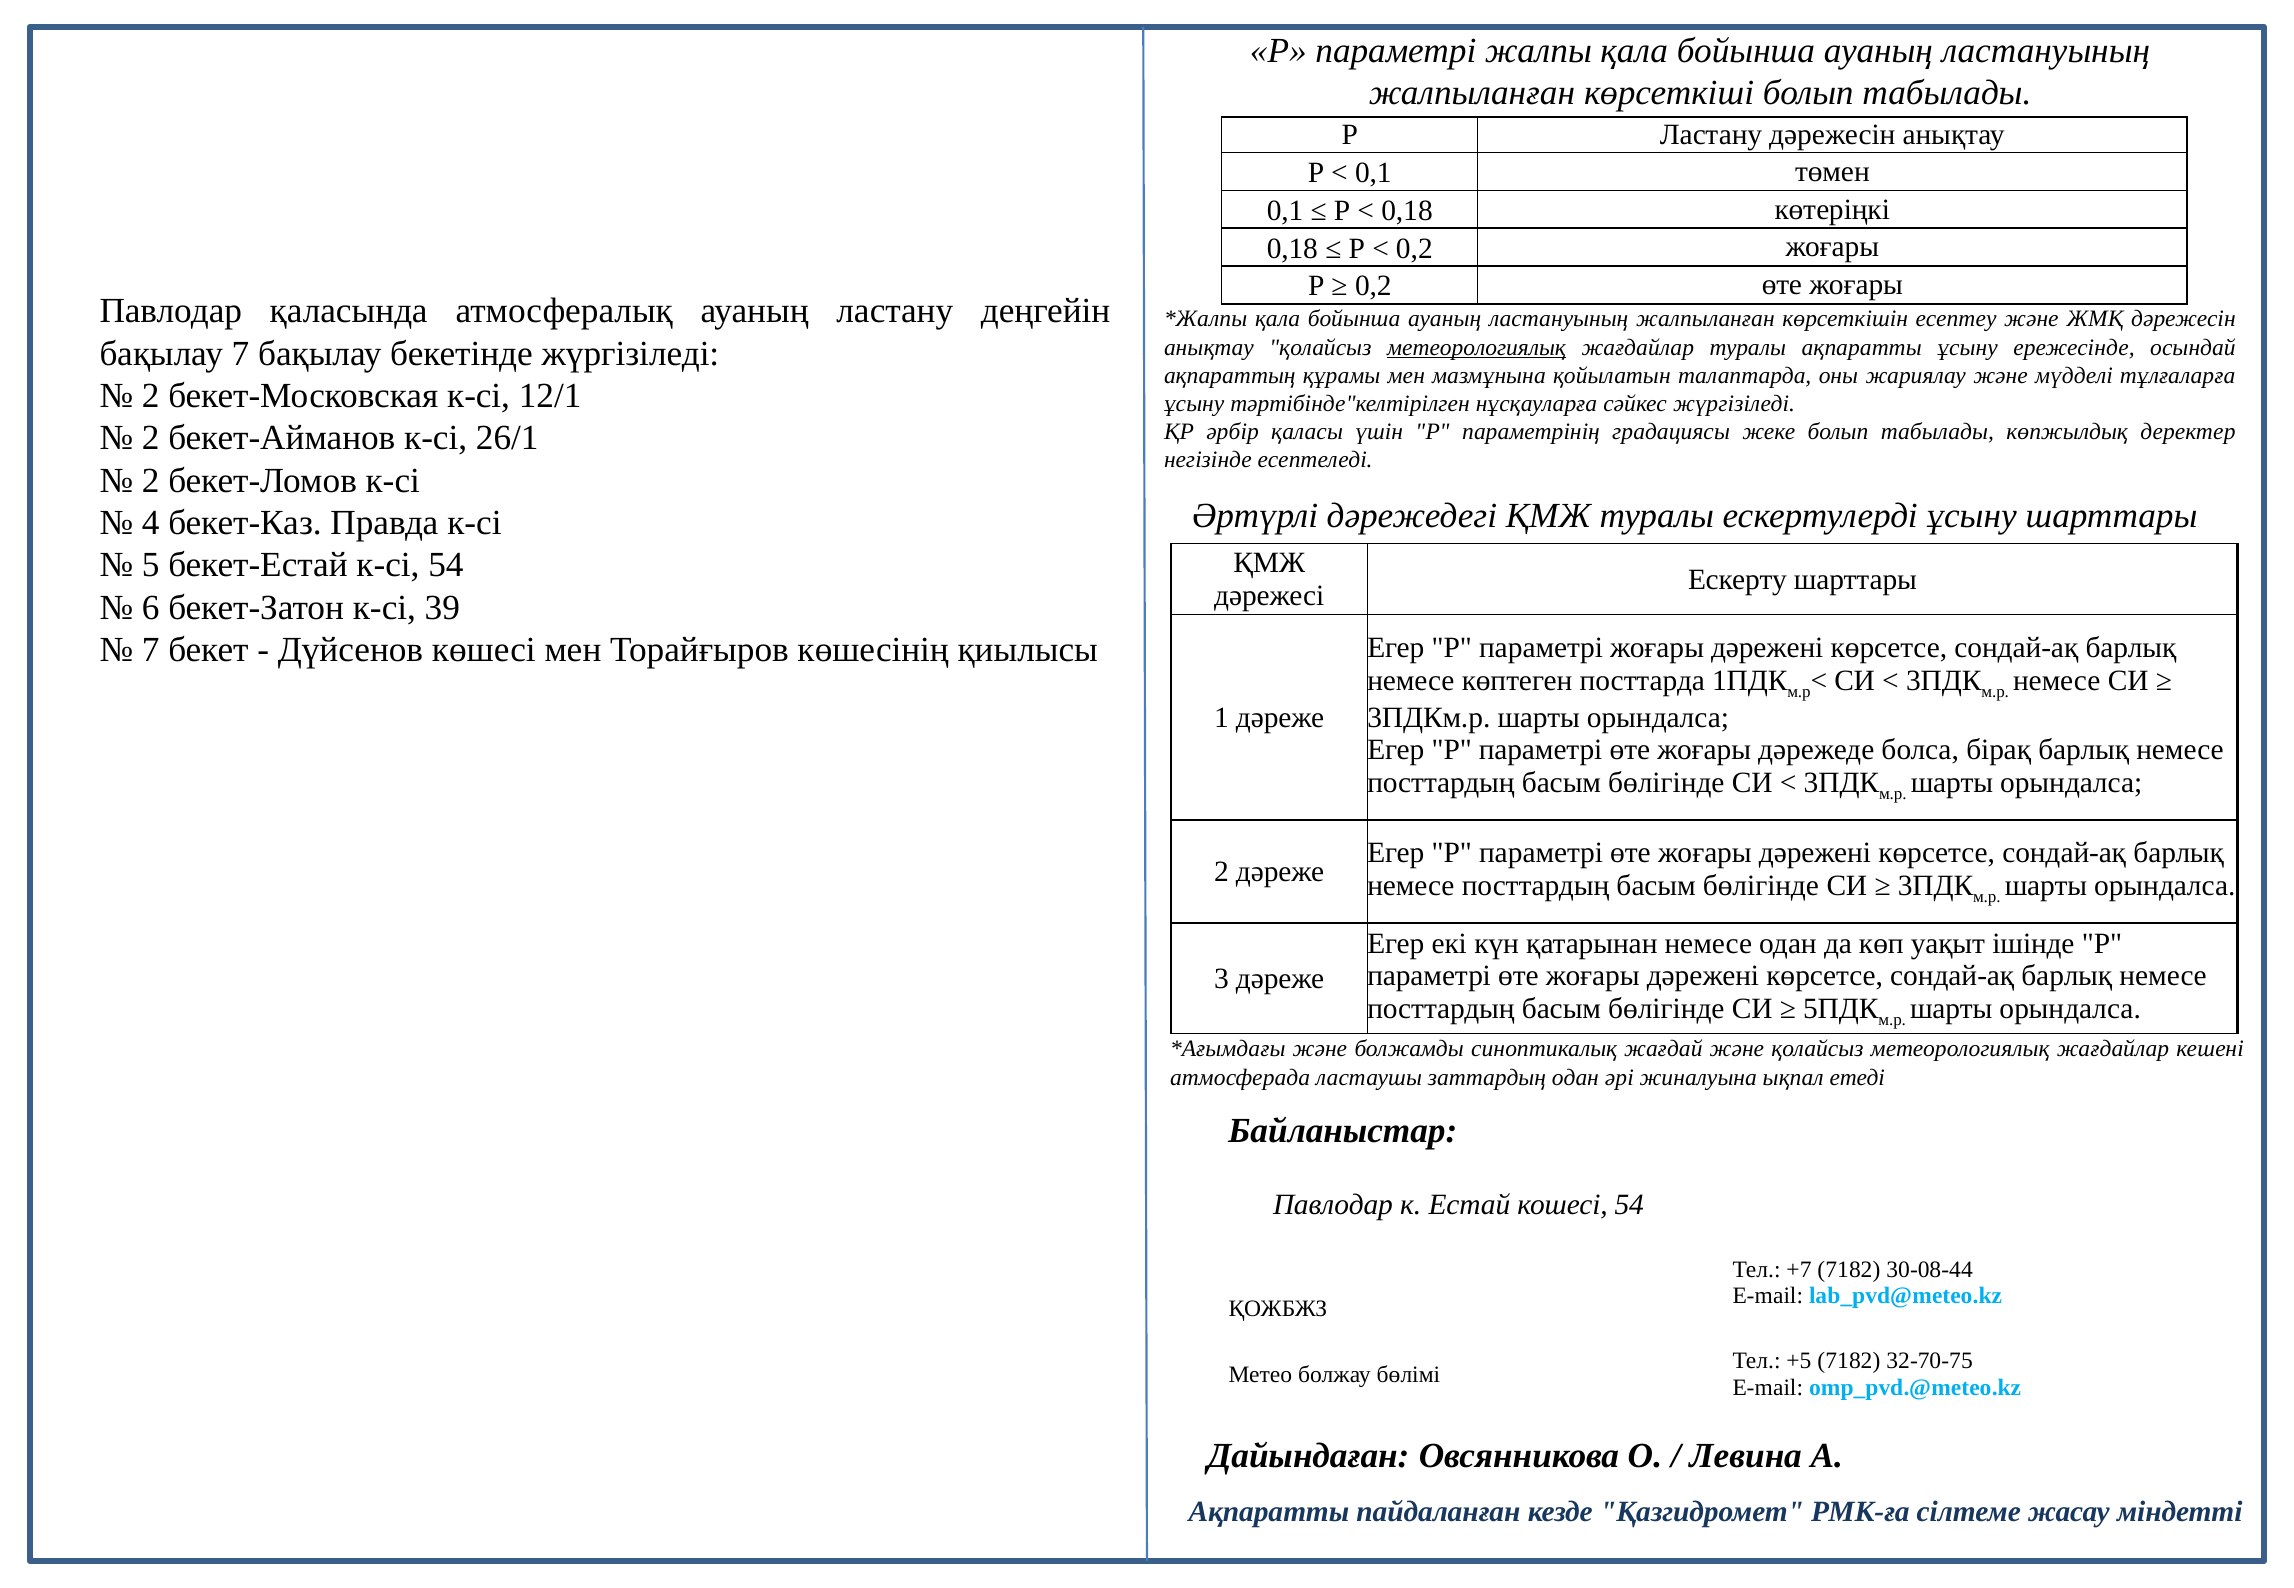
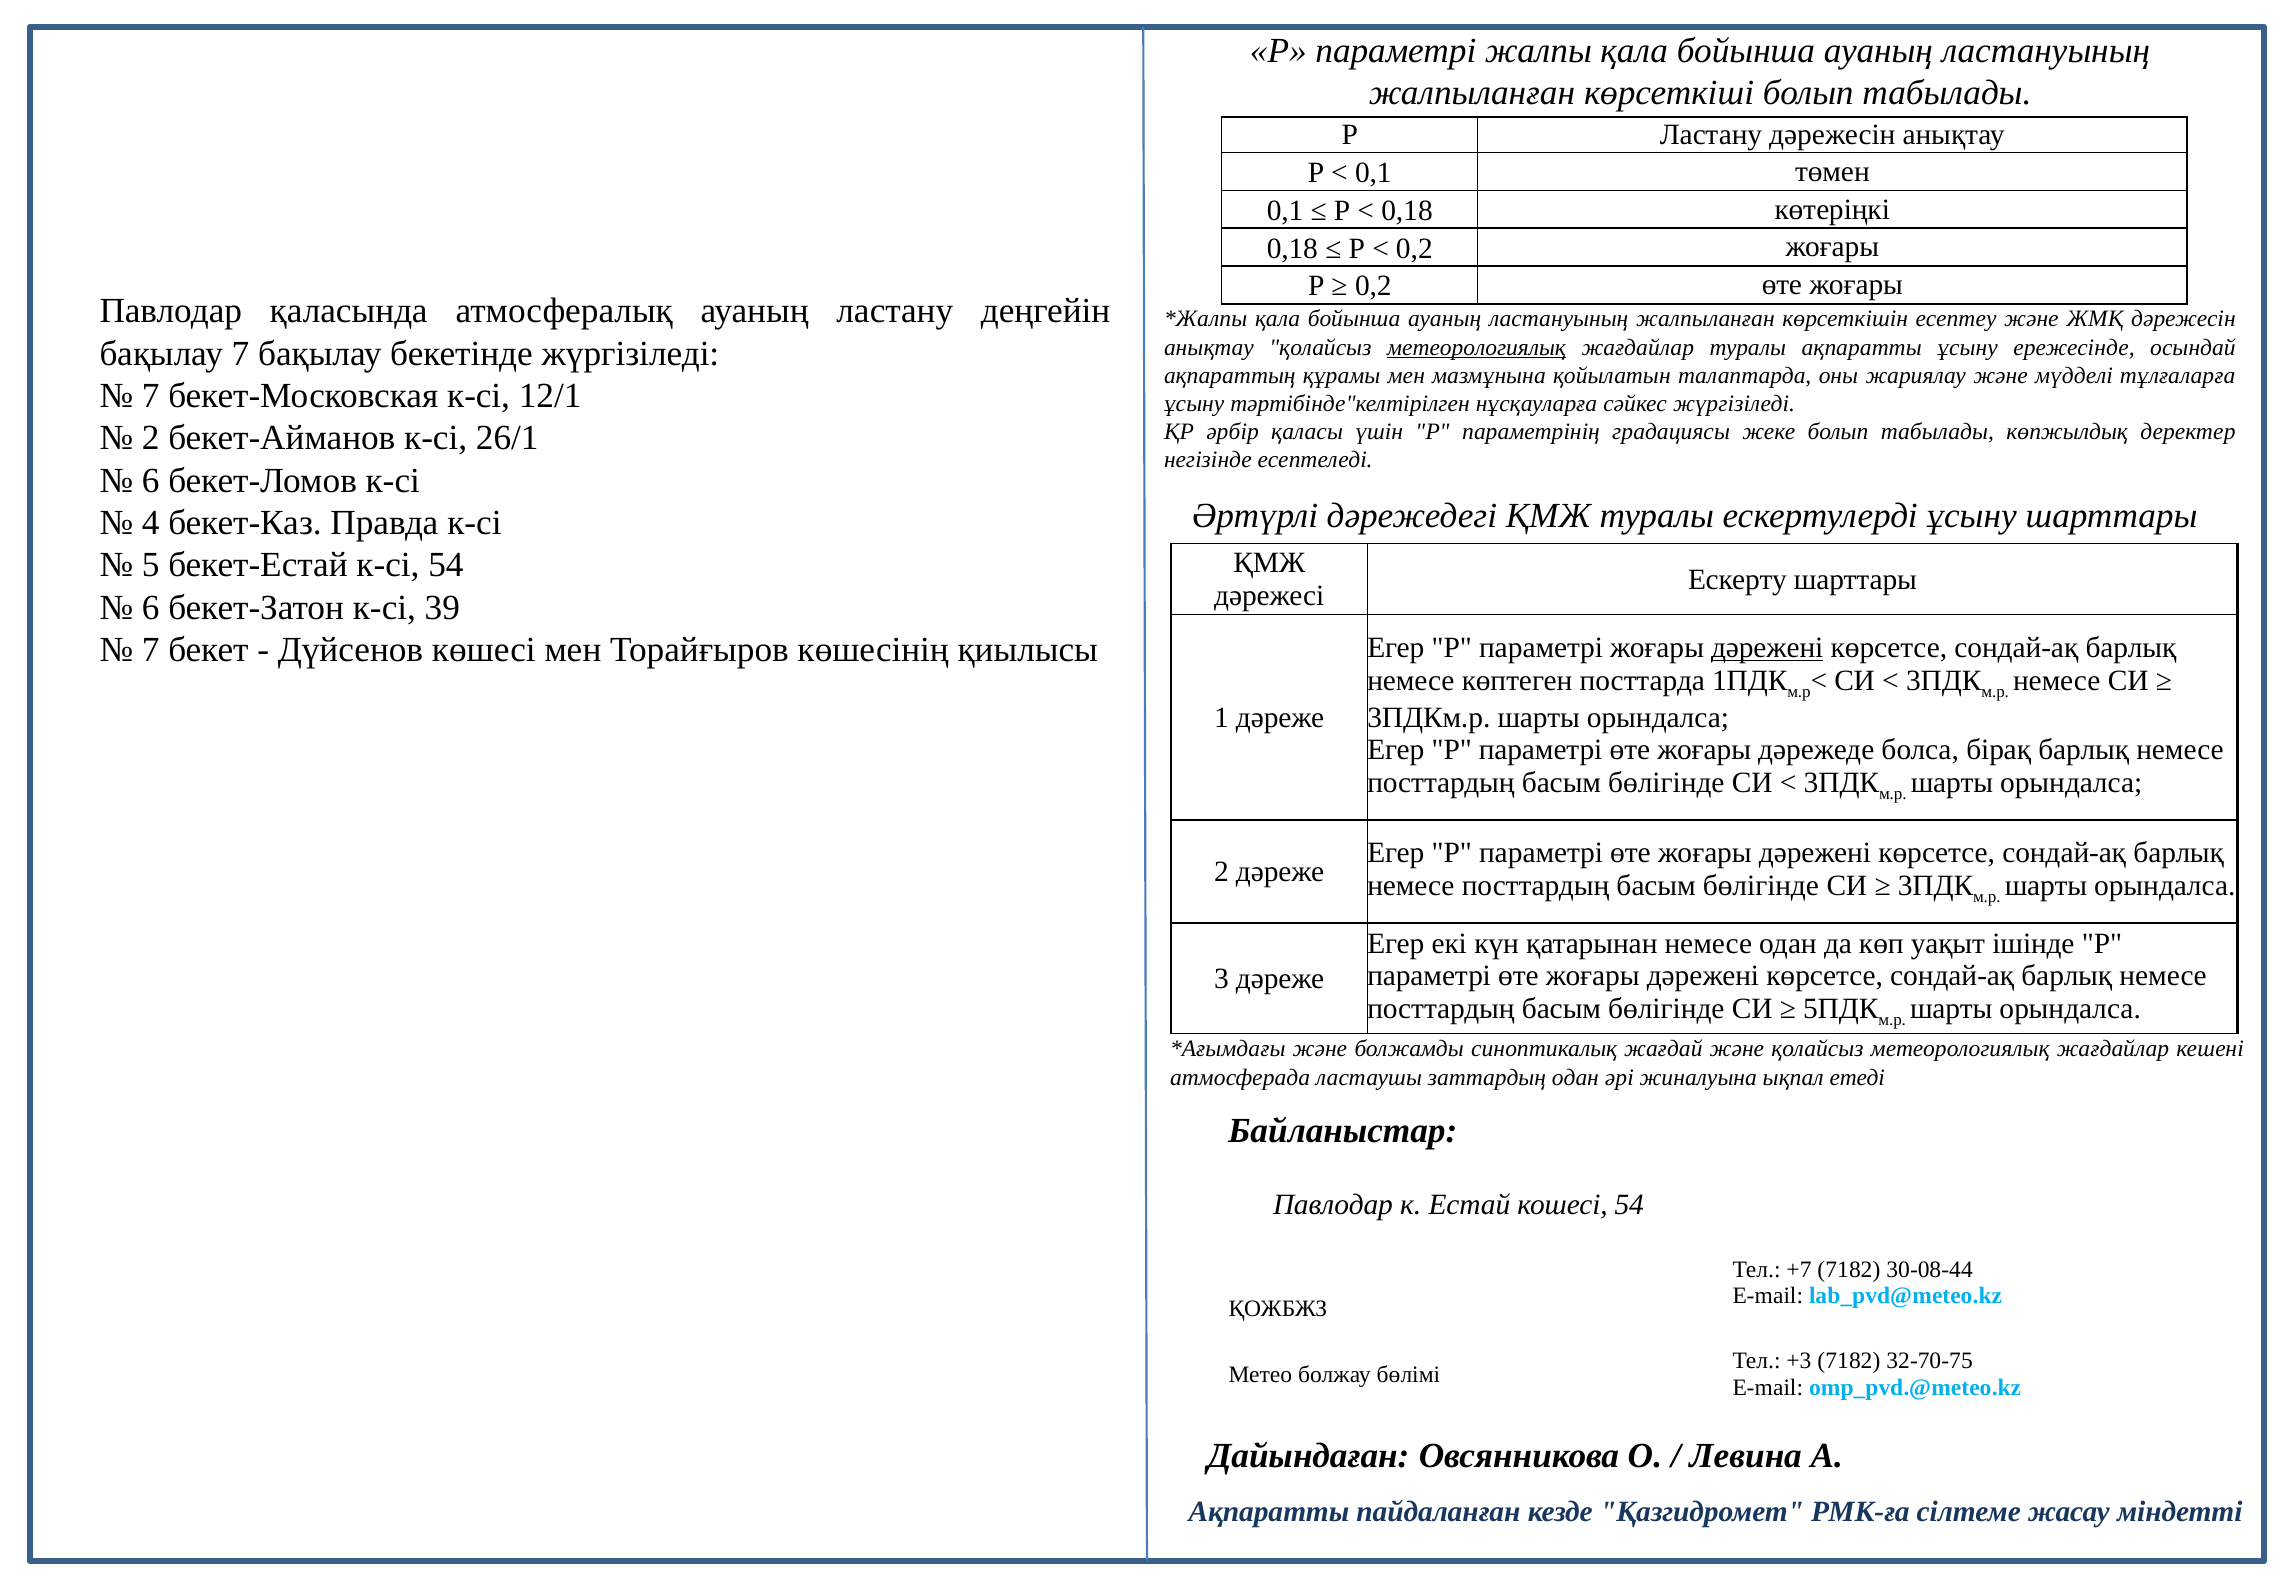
2: 2 -> 7 (151, 396)
2: 2 -> 6 (151, 480)
дәрежені underline: none -> present (1767, 648)
+5: +5 -> +3 (1799, 1361)
